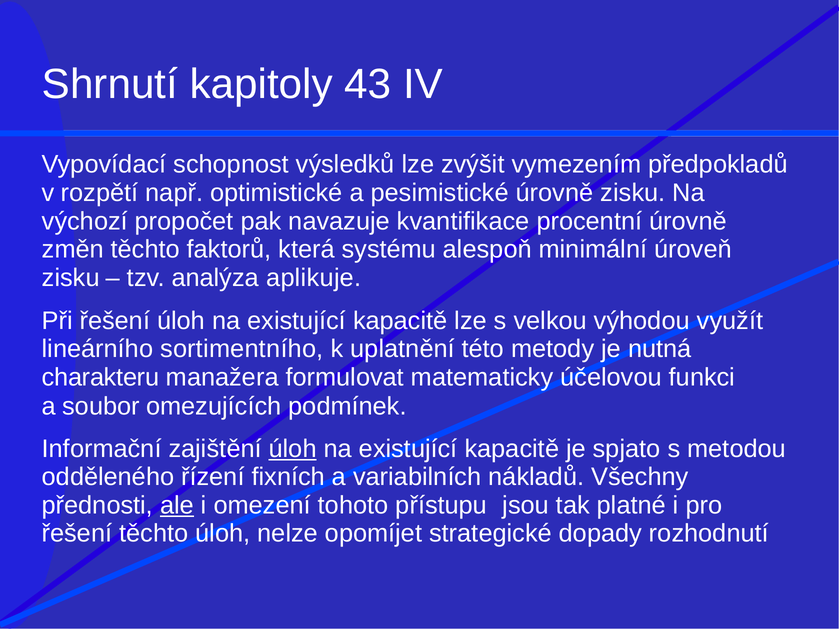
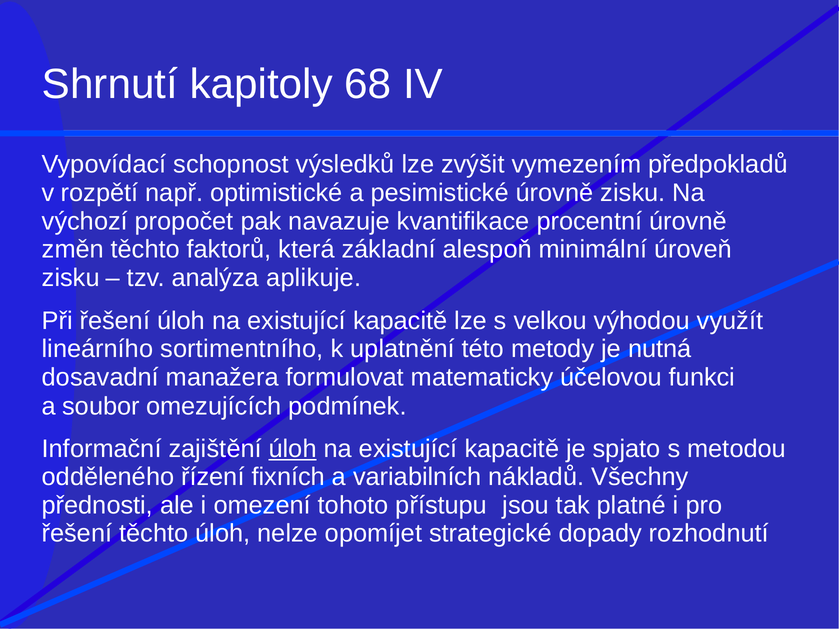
43: 43 -> 68 (368, 85)
systému: systému -> základní (389, 250)
charakteru: charakteru -> dosavadní (100, 378)
ale underline: present -> none (177, 505)
